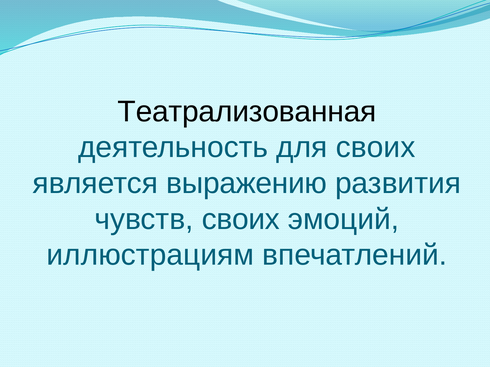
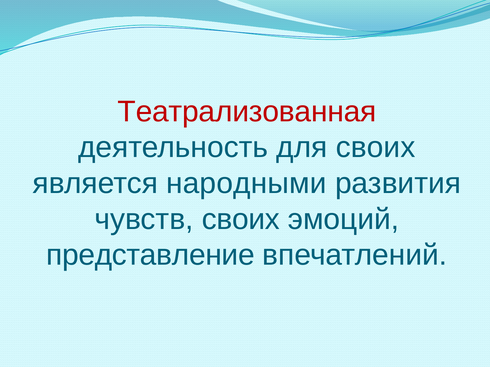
Театрализованная colour: black -> red (247, 112)
выражению: выражению -> народными (246, 184)
иллюстрациям: иллюстрациям -> представление (150, 255)
